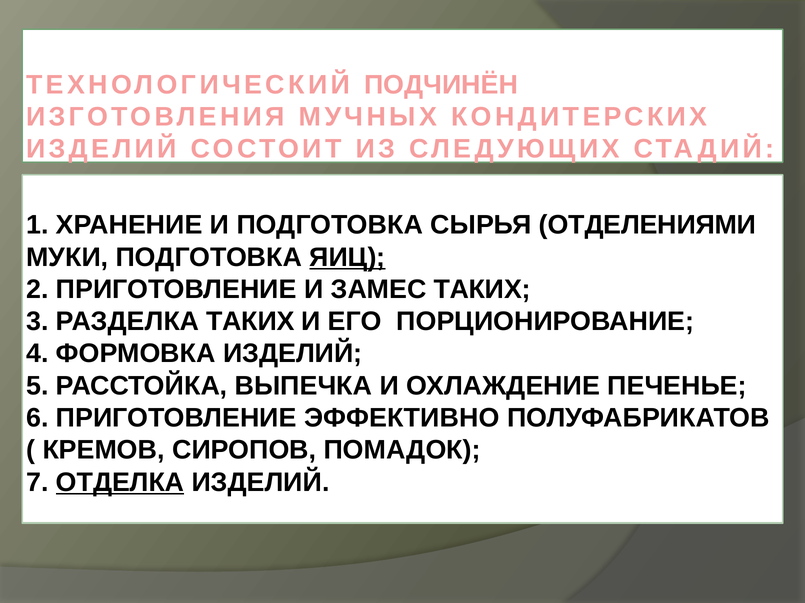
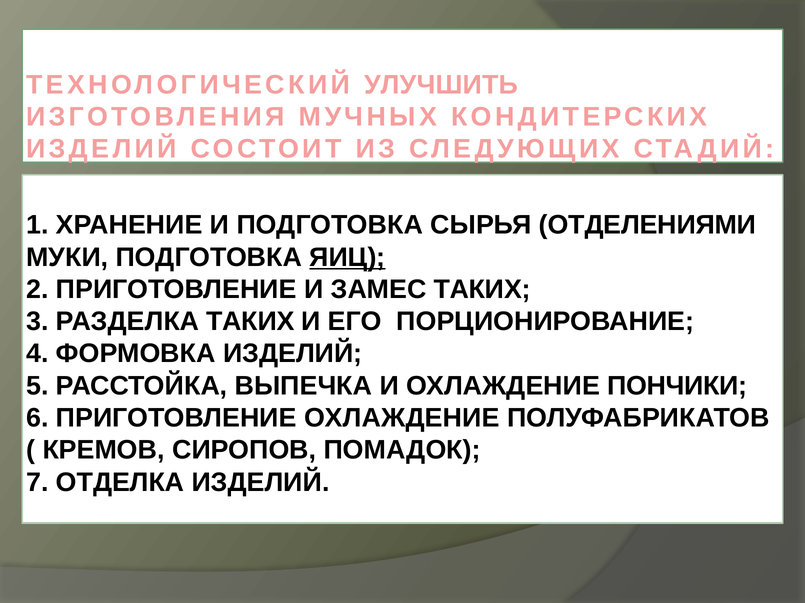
ПОДЧИНЁН: ПОДЧИНЁН -> УЛУЧШИТЬ (441, 85)
ПЕЧЕНЬЕ: ПЕЧЕНЬЕ -> ПОНЧИКИ (677, 386)
ПРИГОТОВЛЕНИЕ ЭФФЕКТИВНО: ЭФФЕКТИВНО -> ОХЛАЖДЕНИЕ (402, 418)
ОТДЕЛКА underline: present -> none (120, 483)
